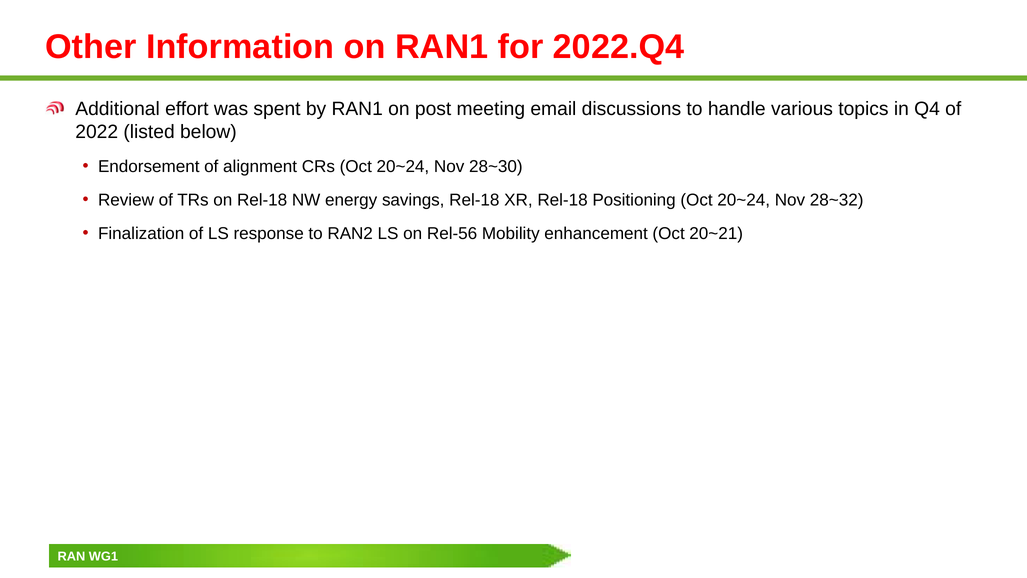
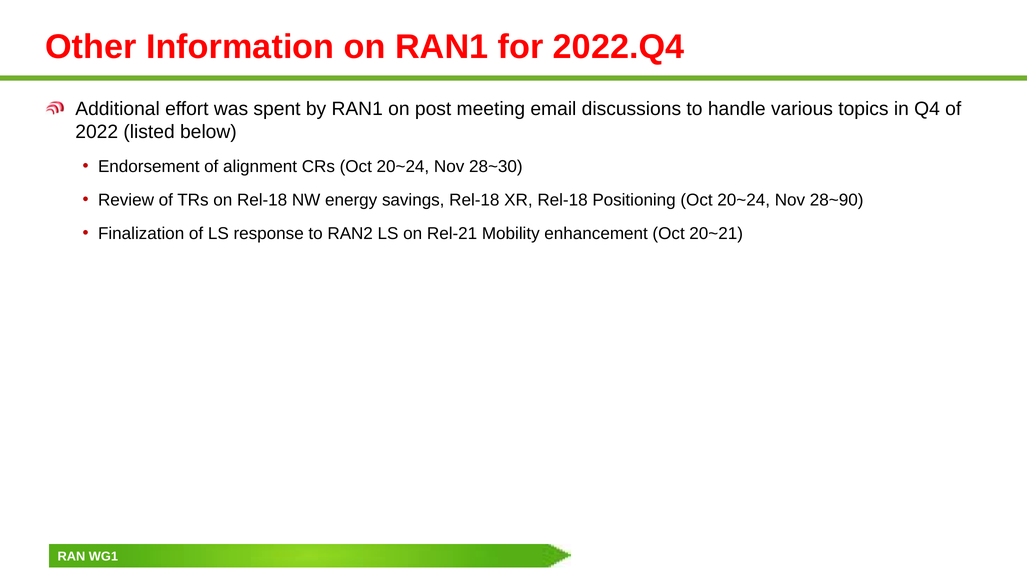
28~32: 28~32 -> 28~90 (837, 200)
Rel-56: Rel-56 -> Rel-21 (452, 233)
